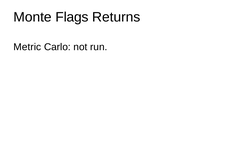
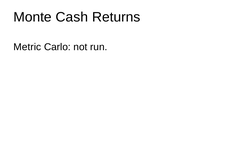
Flags: Flags -> Cash (72, 17)
